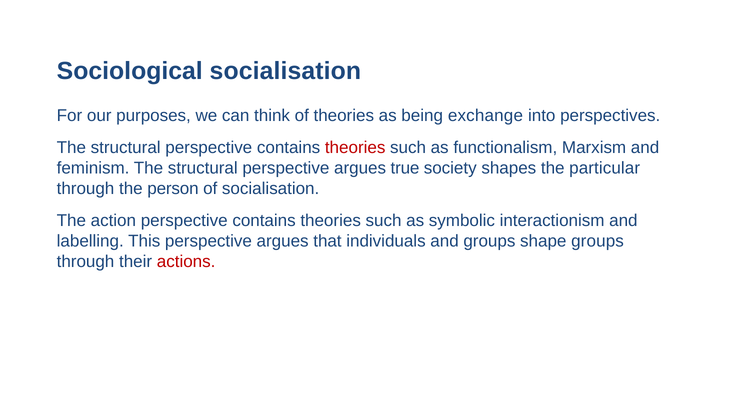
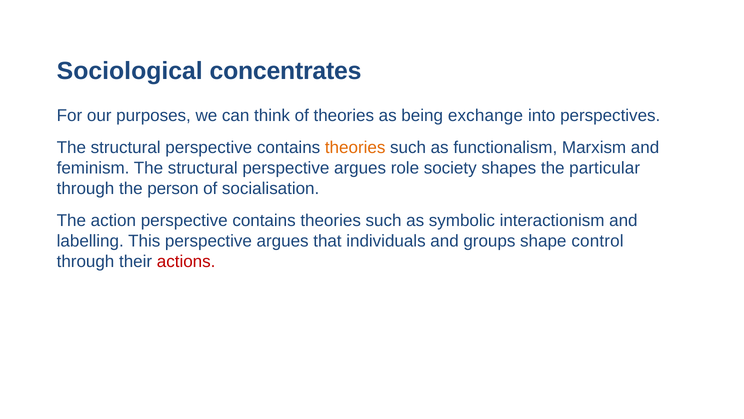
Sociological socialisation: socialisation -> concentrates (286, 71)
theories colour: red -> orange (355, 147)
true: true -> role (405, 168)
shape groups: groups -> control (597, 241)
